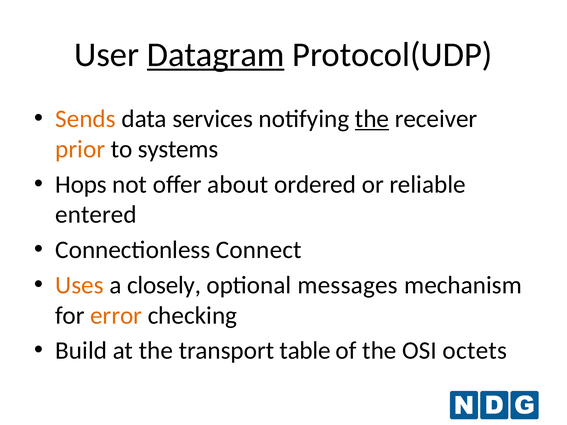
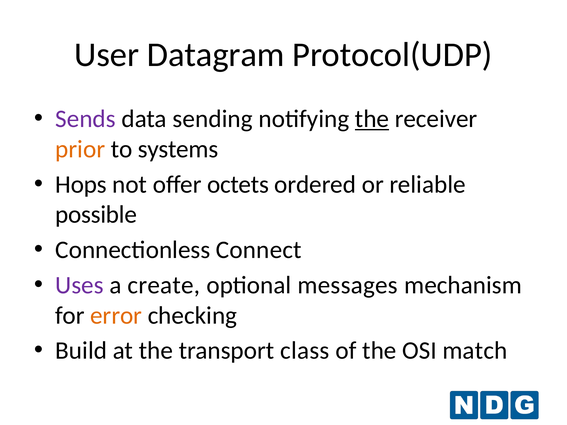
Datagram underline: present -> none (216, 55)
Sends colour: orange -> purple (86, 119)
services: services -> sending (213, 119)
about: about -> octets (238, 184)
entered: entered -> possible (96, 215)
Uses colour: orange -> purple (79, 285)
closely: closely -> create (164, 285)
table: table -> class (305, 351)
octets: octets -> match (475, 351)
